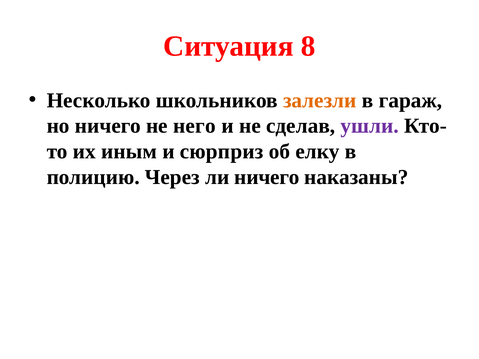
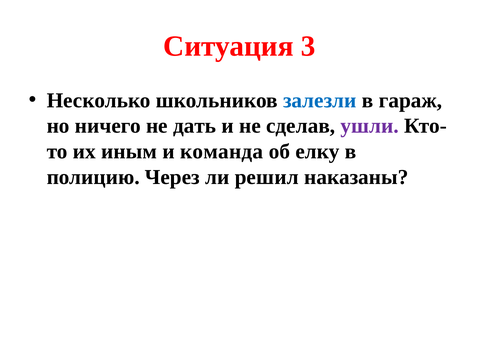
8: 8 -> 3 (308, 46)
залезли colour: orange -> blue (320, 100)
него: него -> дать (195, 126)
сюрприз: сюрприз -> команда (222, 152)
ли ничего: ничего -> решил (267, 177)
